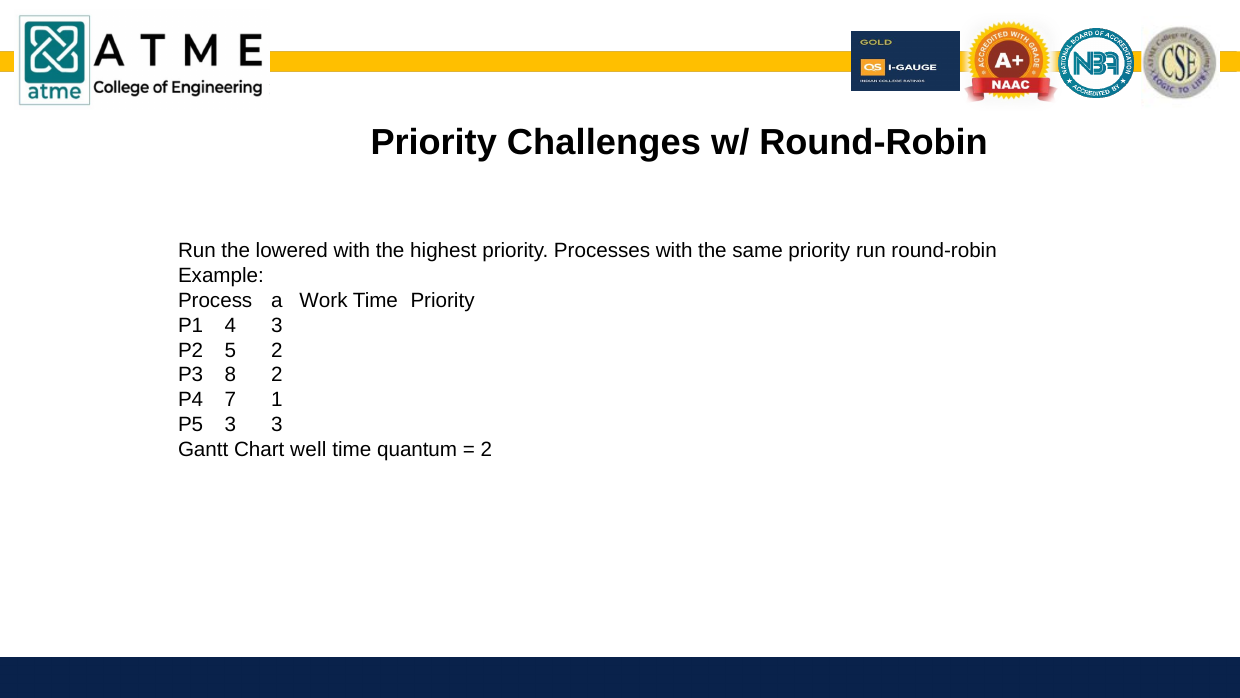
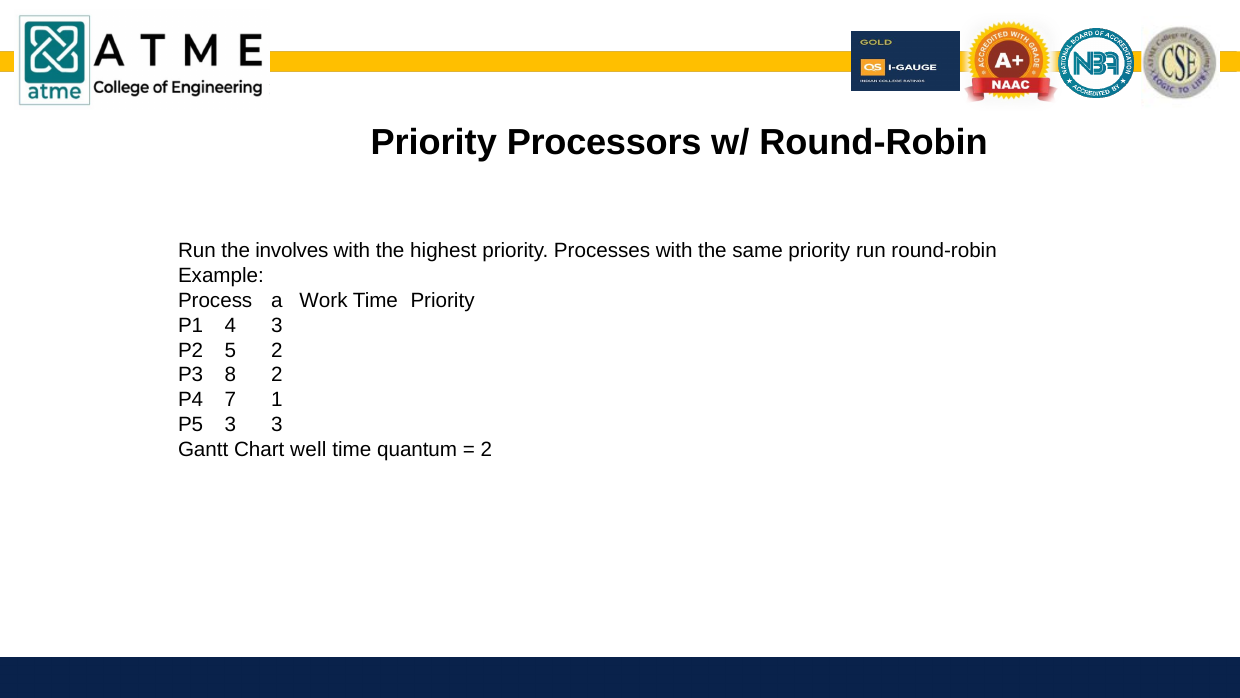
Challenges: Challenges -> Processors (604, 143)
lowered: lowered -> involves (292, 251)
